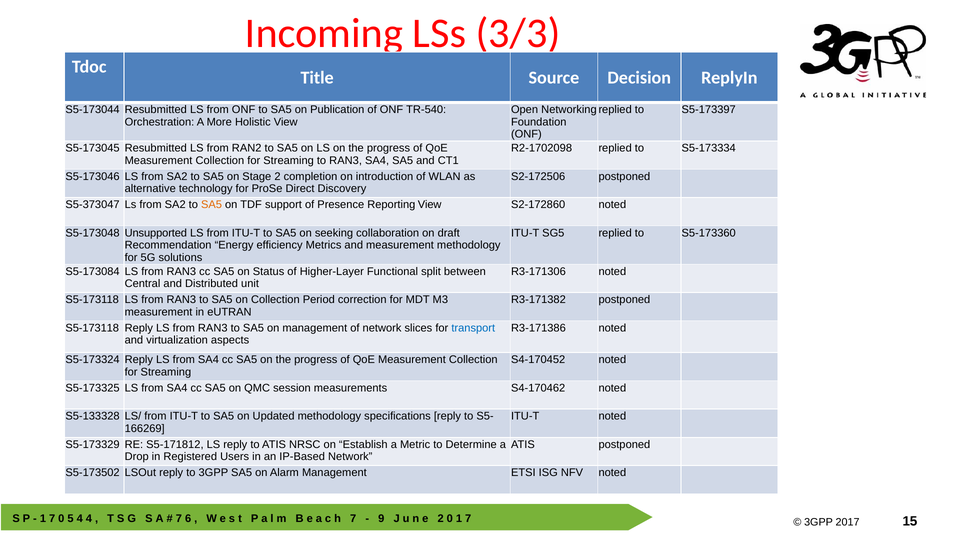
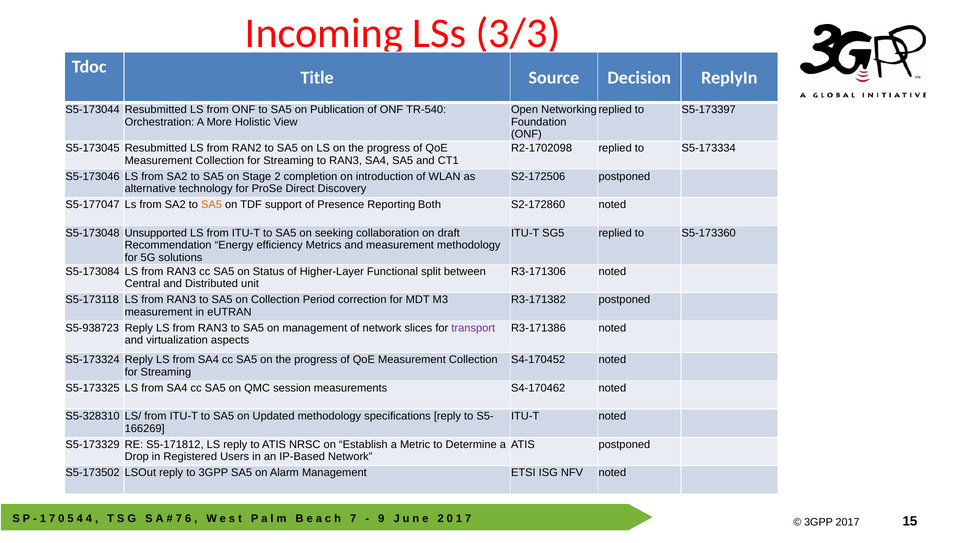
S5-373047: S5-373047 -> S5-177047 (93, 205)
Reporting View: View -> Both (429, 205)
S5-173118: S5-173118 -> S5-938723 (92, 328)
transport colour: blue -> purple (473, 328)
S5-133328: S5-133328 -> S5-328310 (93, 416)
